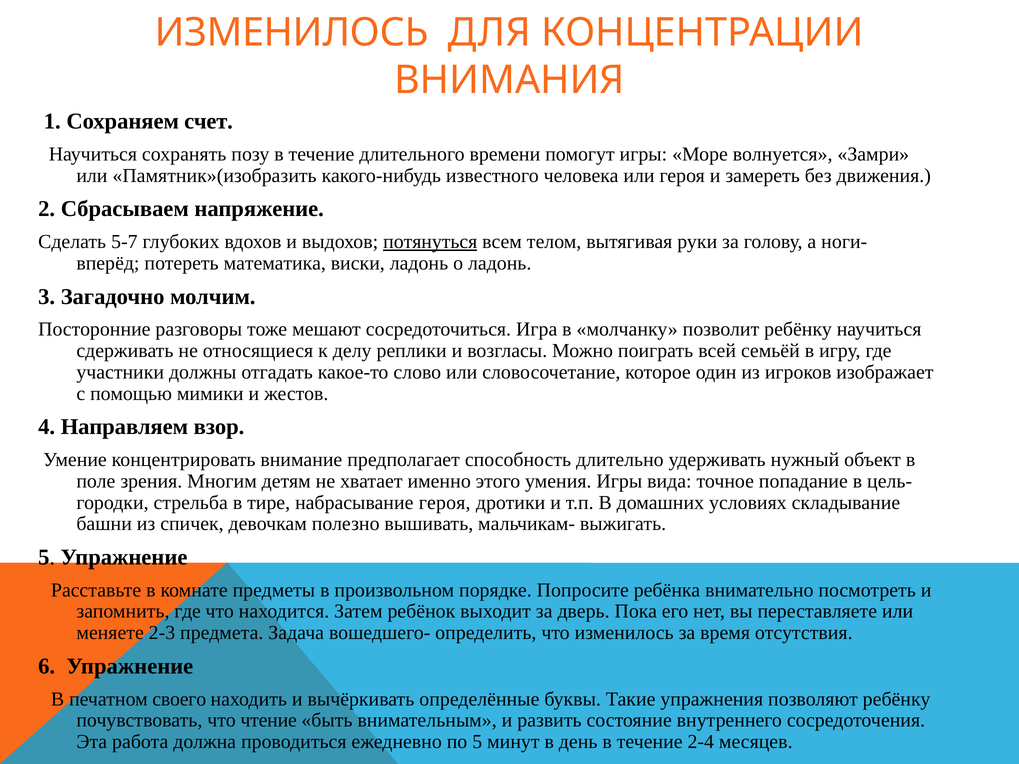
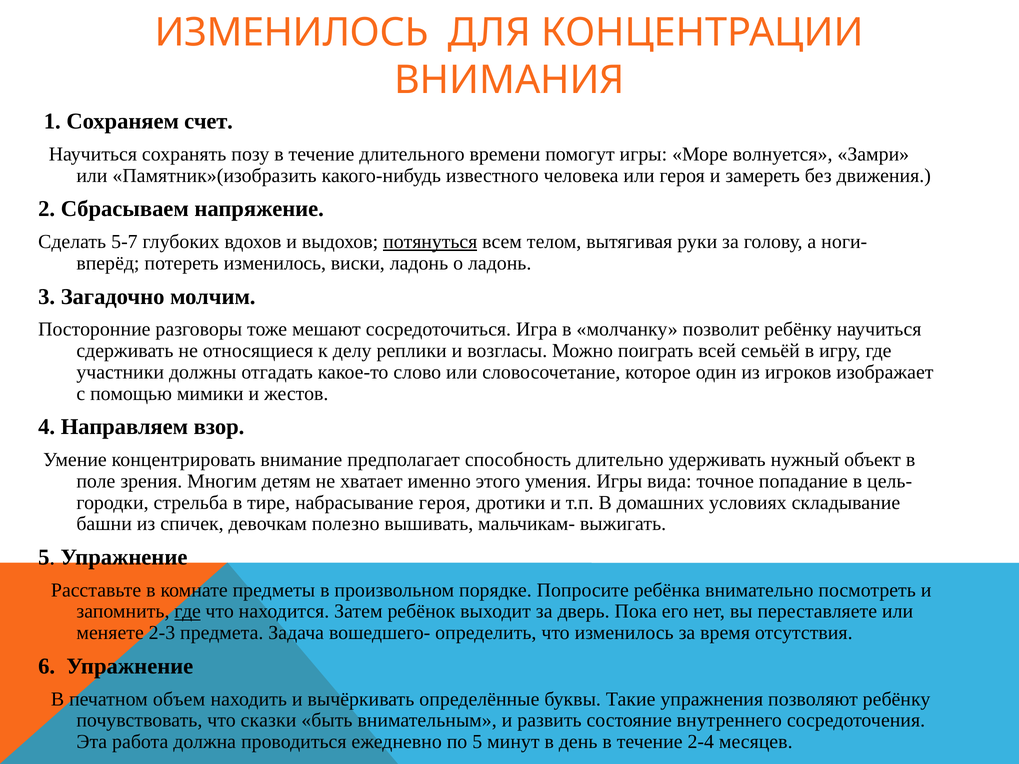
потереть математика: математика -> изменилось (275, 263)
где underline: none -> present (188, 612)
своего: своего -> объем (179, 699)
чтение: чтение -> сказки (268, 721)
